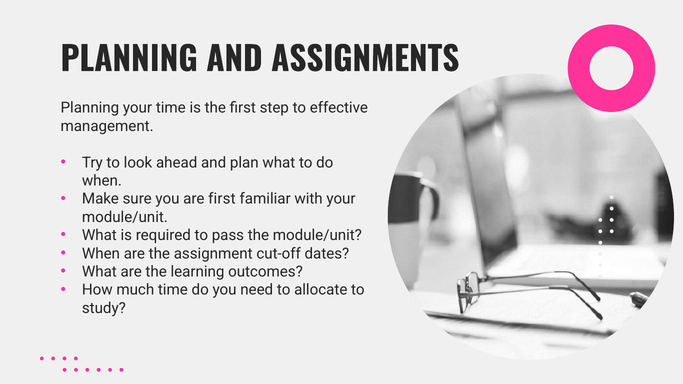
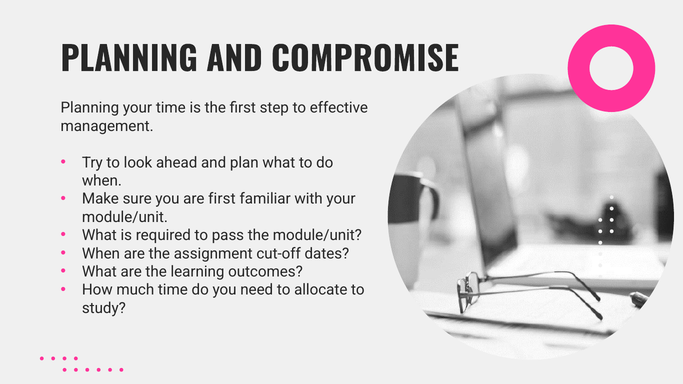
ASSIGNMENTS: ASSIGNMENTS -> COMPROMISE (365, 60)
